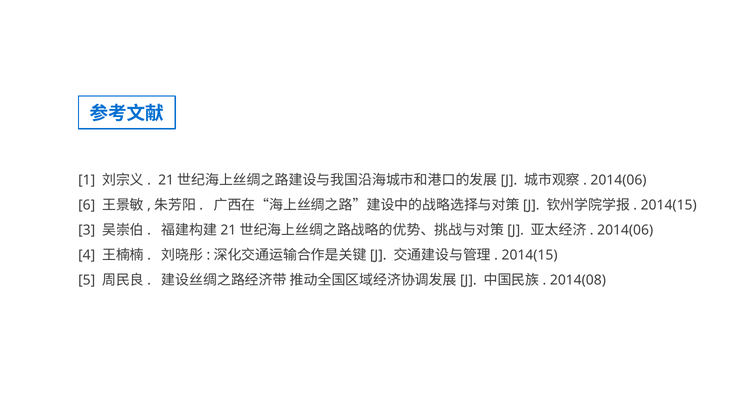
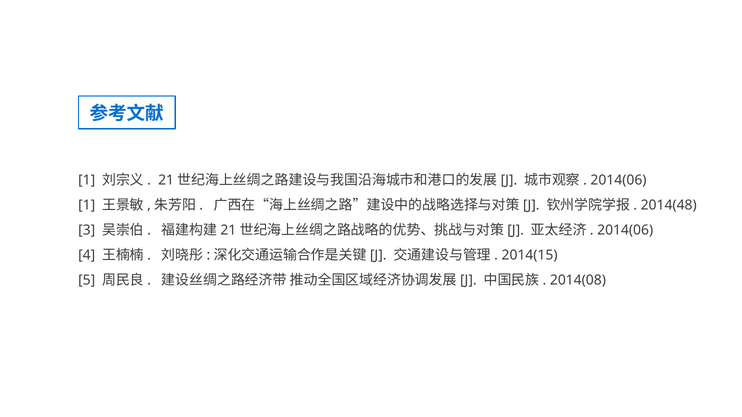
6: 6 -> 1 (87, 205)
2014(15: 2014(15 -> 2014(48 (669, 205)
